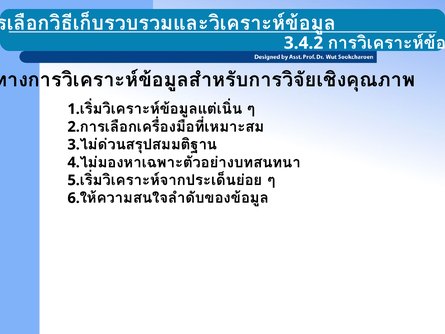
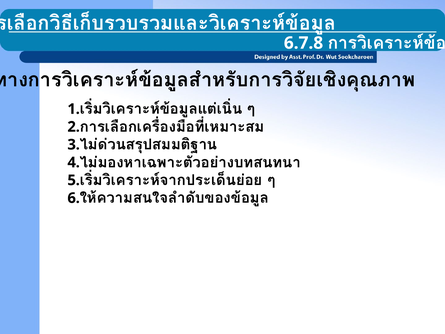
3.4.2: 3.4.2 -> 6.7.8 (304, 43)
